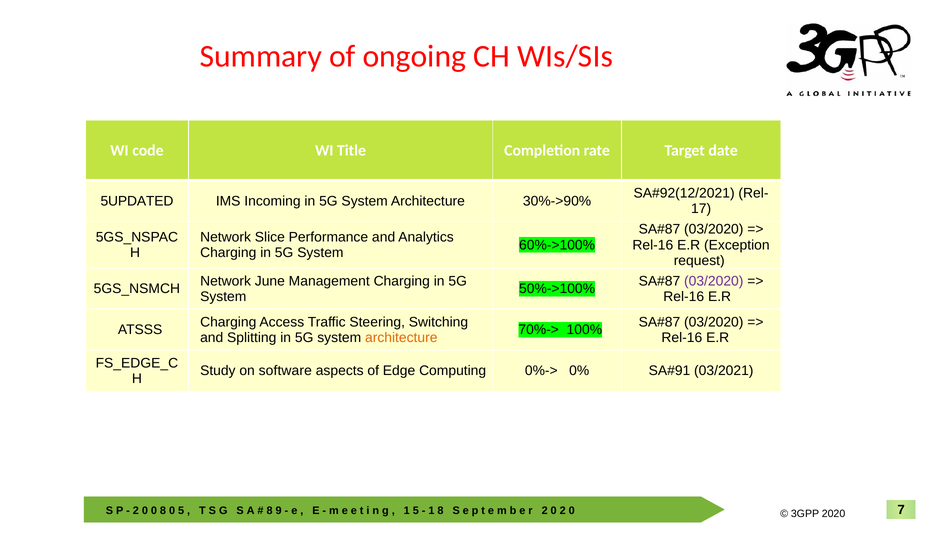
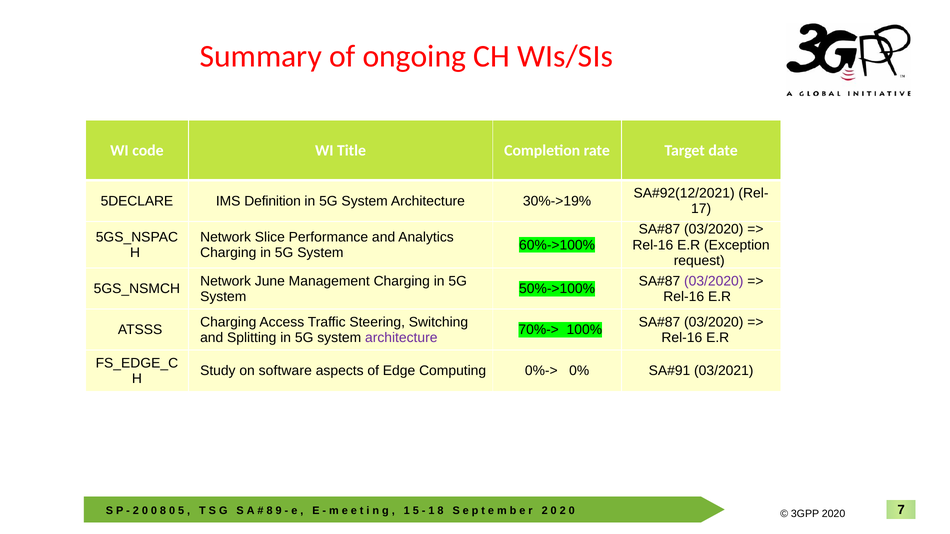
5UPDATED: 5UPDATED -> 5DECLARE (137, 201)
Incoming: Incoming -> Definition (273, 201)
30%->90%: 30%->90% -> 30%->19% (557, 201)
architecture colour: orange -> purple (401, 338)
